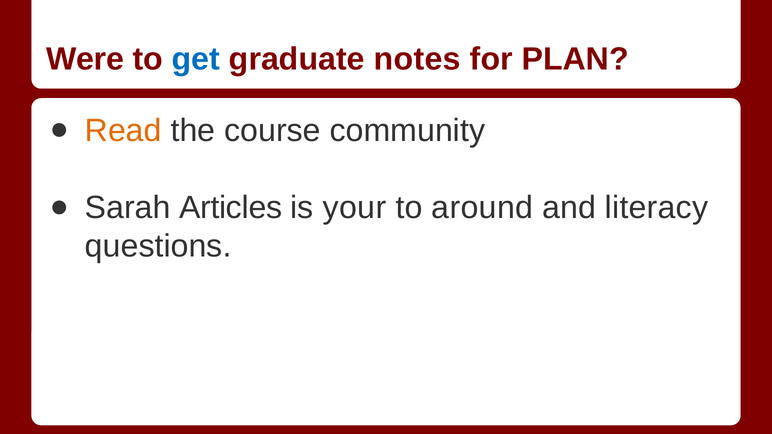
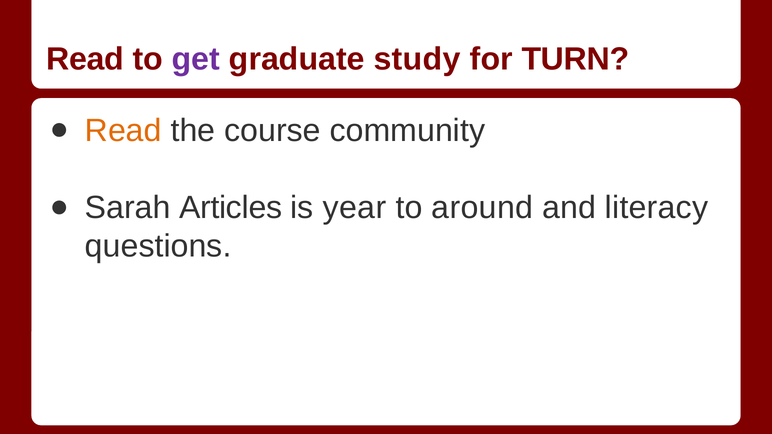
Were: Were -> Read (85, 59)
get colour: blue -> purple (196, 59)
notes: notes -> study (417, 59)
PLAN: PLAN -> TURN (575, 59)
your: your -> year (355, 208)
